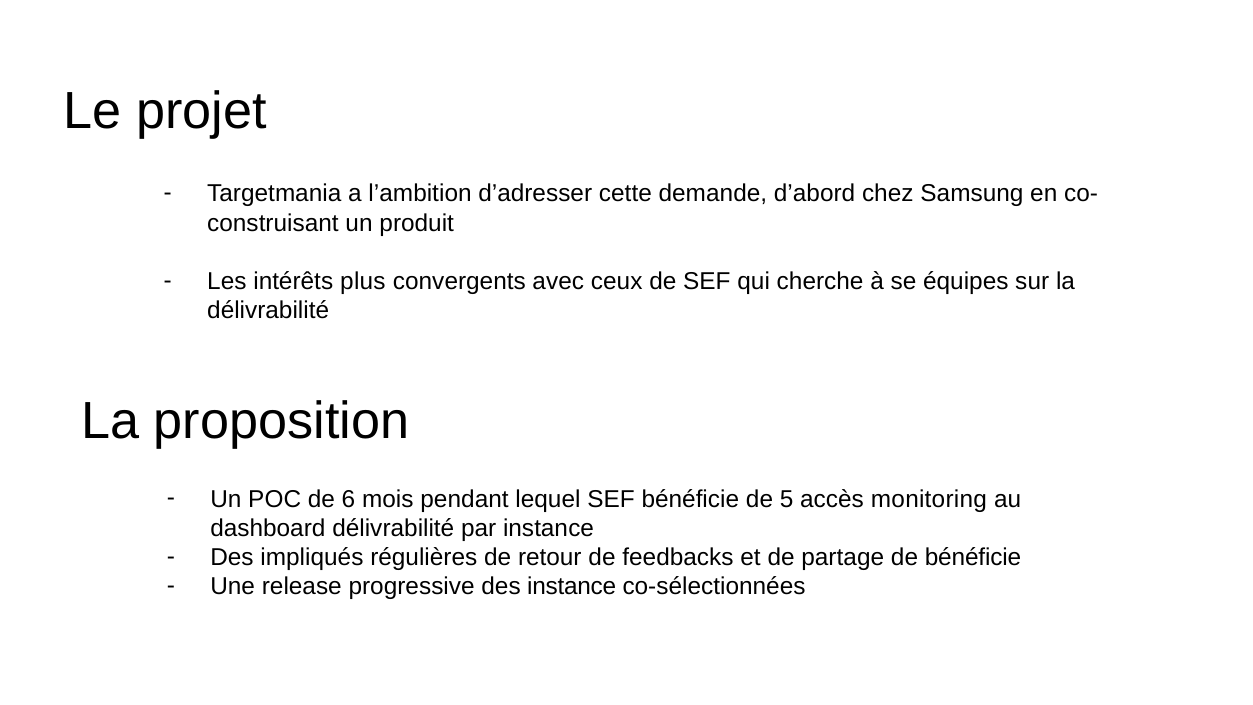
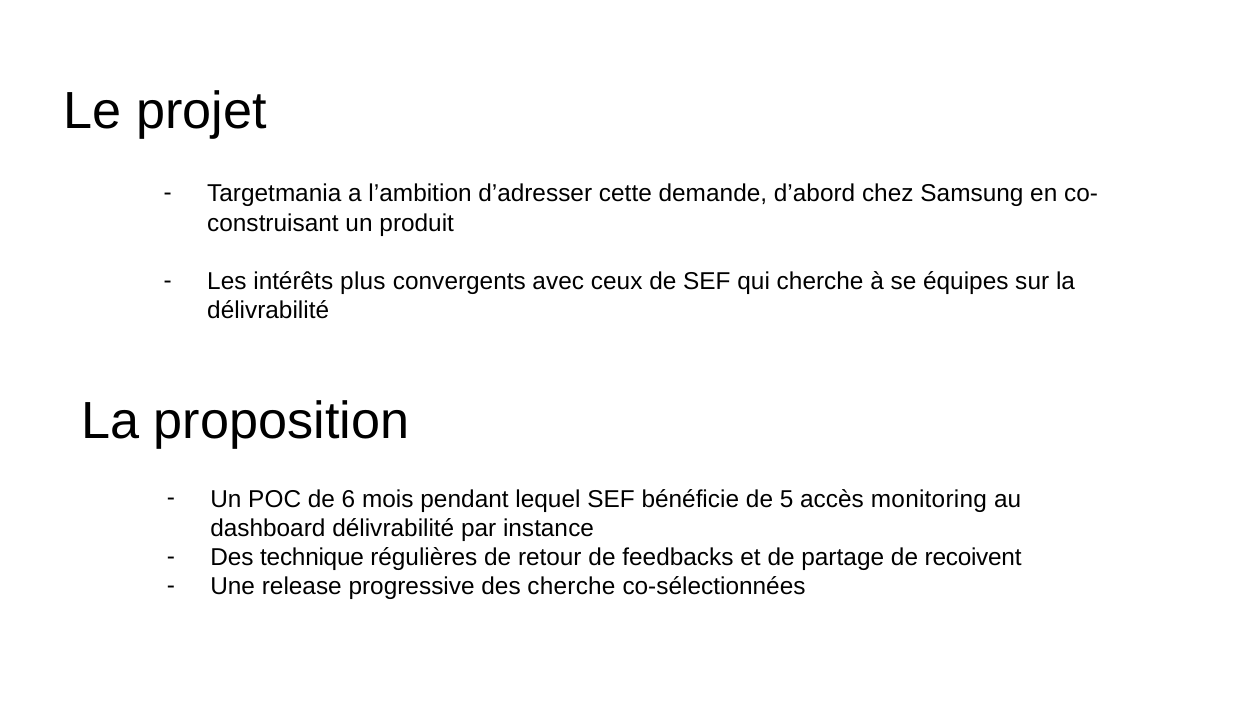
impliqués: impliqués -> technique (312, 557)
de bénéficie: bénéficie -> recoivent (973, 557)
des instance: instance -> cherche (571, 587)
